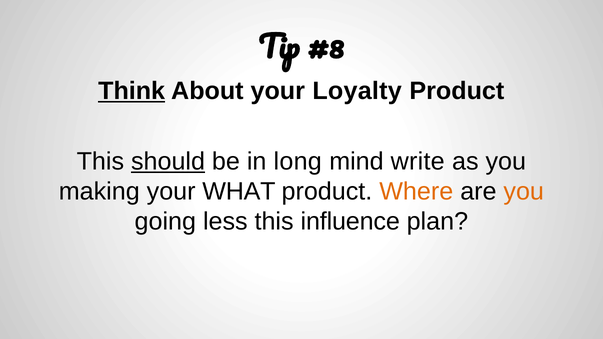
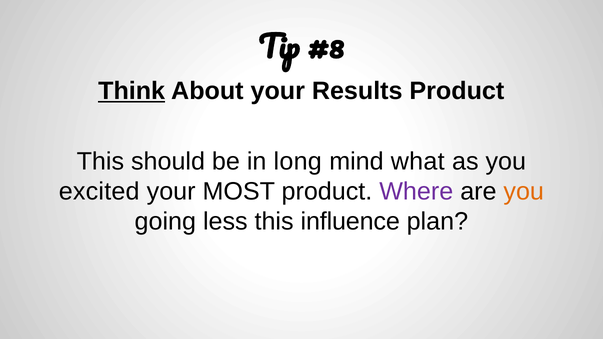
Loyalty: Loyalty -> Results (357, 91)
should underline: present -> none (168, 161)
write: write -> what (418, 161)
making: making -> excited (99, 192)
WHAT: WHAT -> MOST (239, 192)
Where colour: orange -> purple (416, 192)
